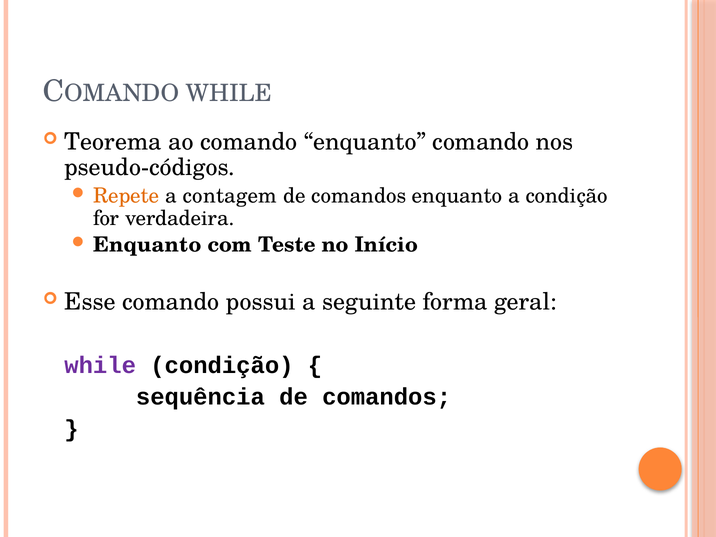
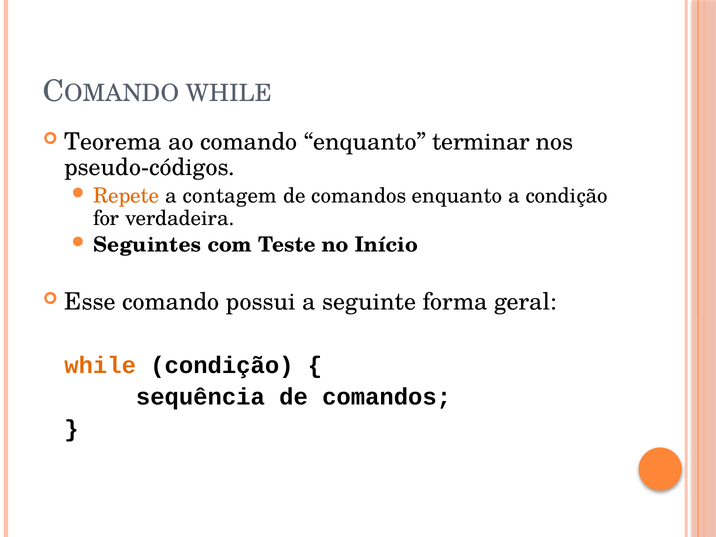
enquanto comando: comando -> terminar (481, 142)
Enquanto: Enquanto -> Seguintes (147, 245)
while colour: purple -> orange (100, 365)
